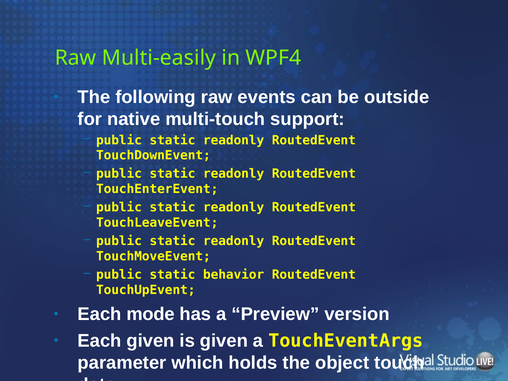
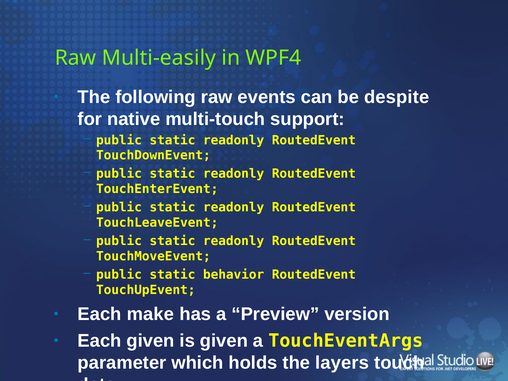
outside: outside -> despite (397, 97)
mode: mode -> make (150, 314)
object: object -> layers (342, 363)
